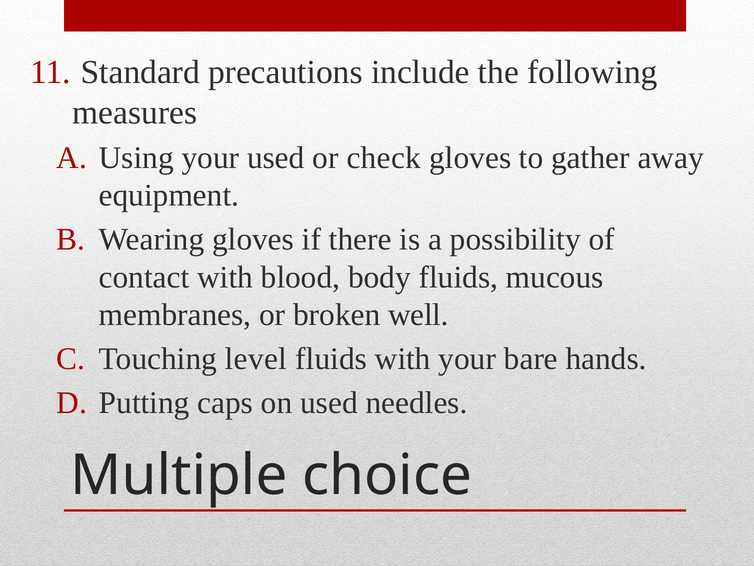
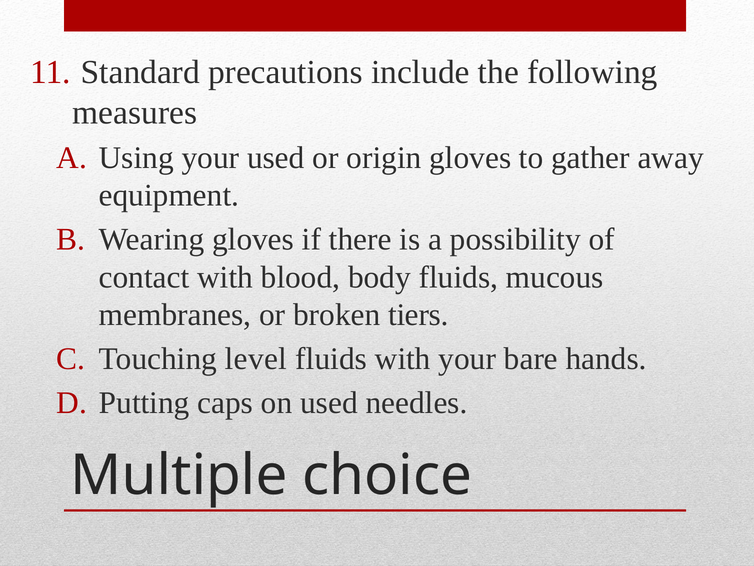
check: check -> origin (384, 158)
well: well -> tiers (418, 315)
